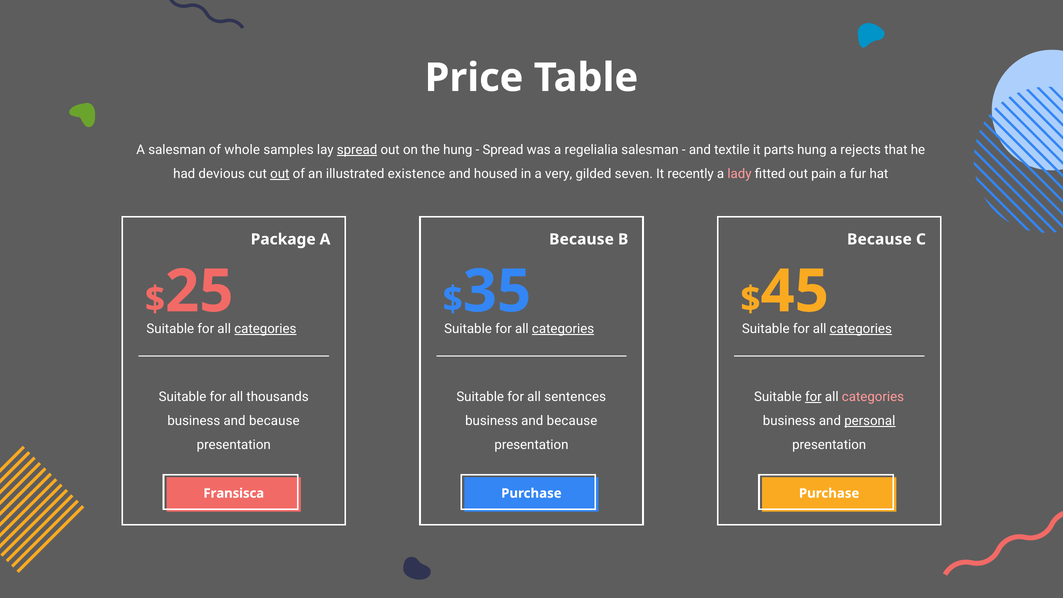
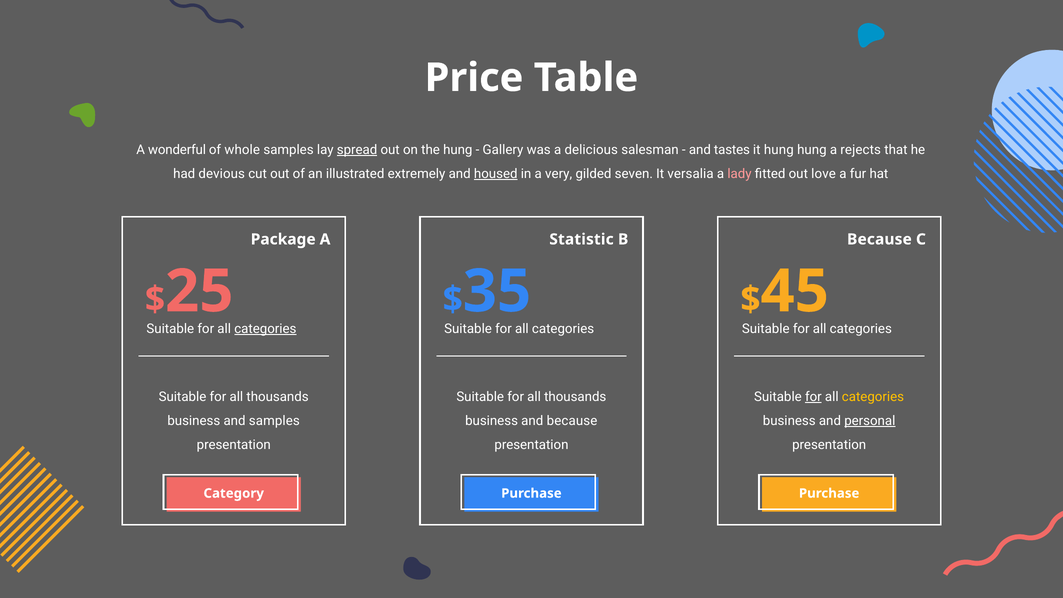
A salesman: salesman -> wonderful (177, 150)
Spread: Spread -> Gallery (503, 150)
regelialia: regelialia -> delicious (591, 150)
textile: textile -> tastes (732, 150)
it parts: parts -> hung (779, 150)
out underline: present -> none (280, 174)
existence: existence -> extremely (416, 174)
housed underline: none -> present (496, 174)
recently: recently -> versalia (691, 174)
pain: pain -> love (824, 174)
Because: Because -> Statistic (581, 239)
categories underline: present -> none (563, 329)
categories underline: present -> none (861, 329)
sentences: sentences -> thousands (575, 397)
categories colour: pink -> yellow (873, 397)
because: because -> samples (274, 421)
Fransisca: Fransisca -> Category (234, 493)
